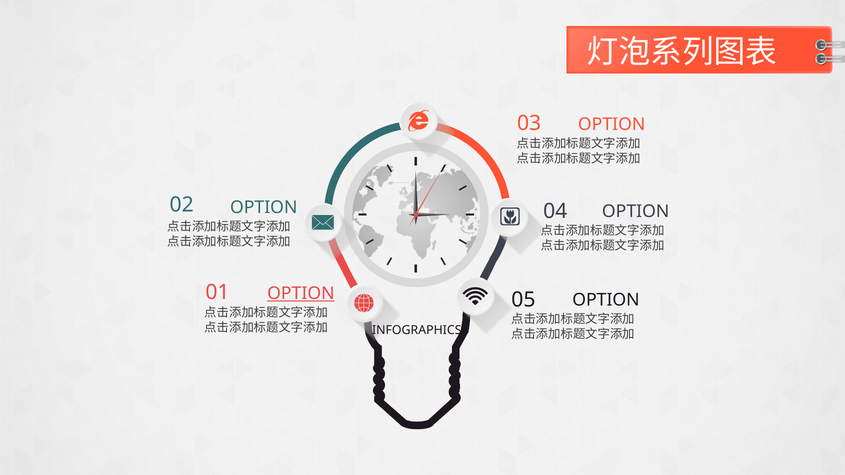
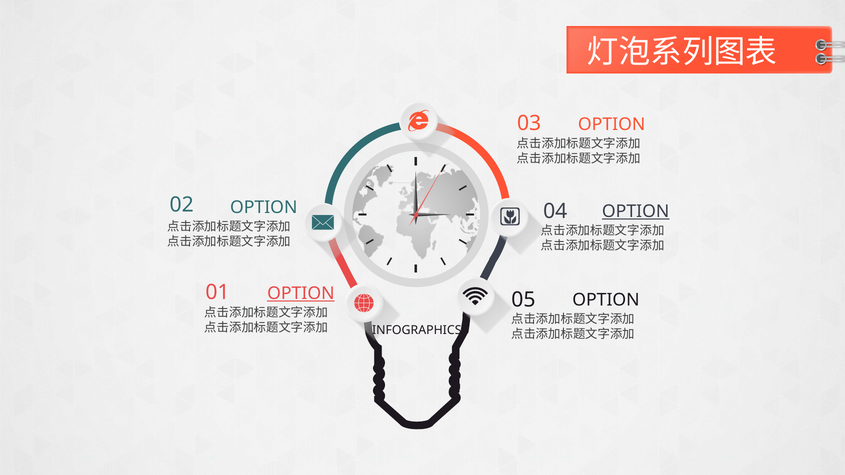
OPTION underline: none -> present (636, 211)
